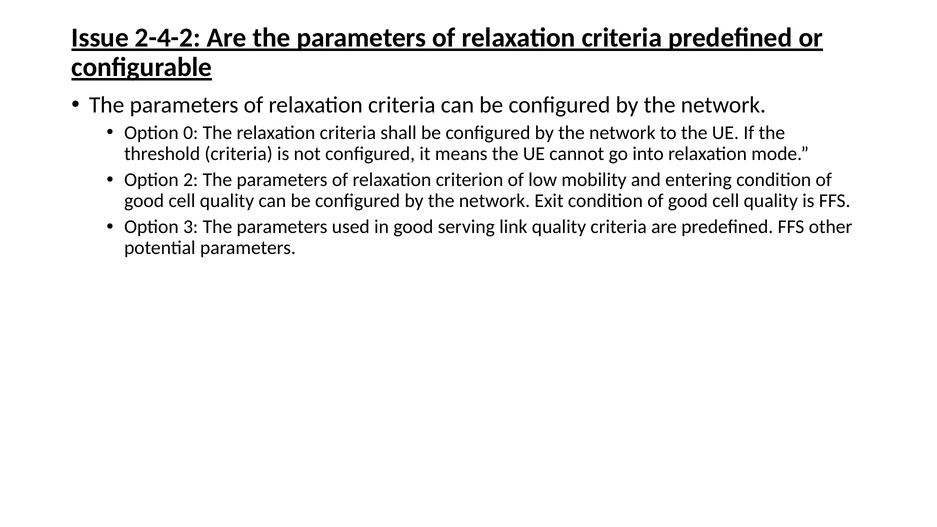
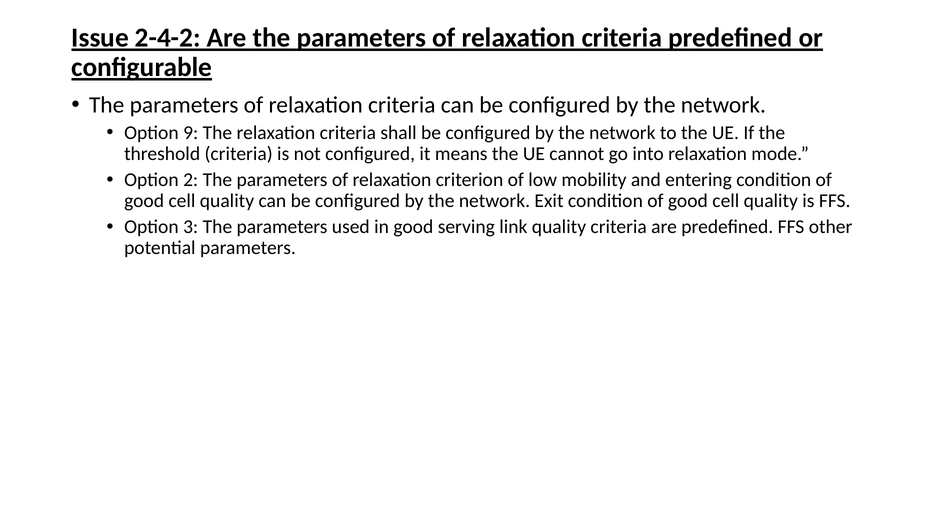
0: 0 -> 9 (191, 133)
